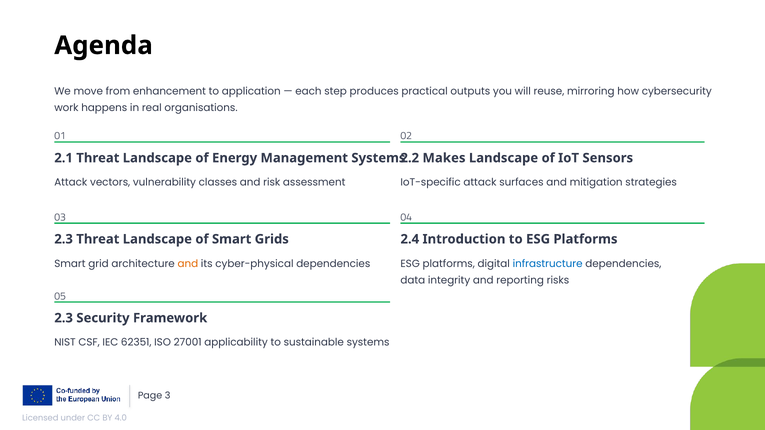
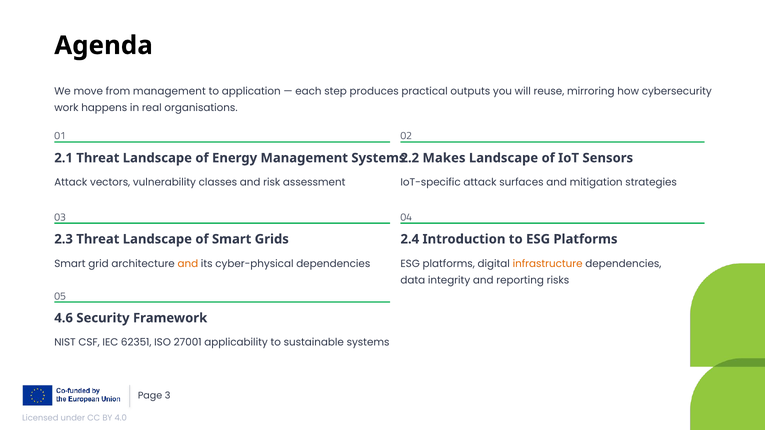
from enhancement: enhancement -> management (169, 91)
infrastructure colour: blue -> orange (548, 264)
2.3: 2.3 -> 4.6 (64, 318)
